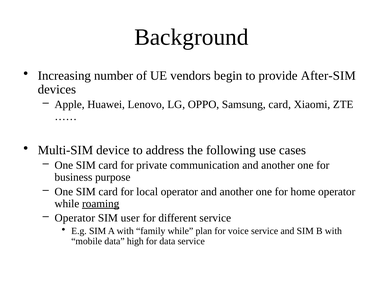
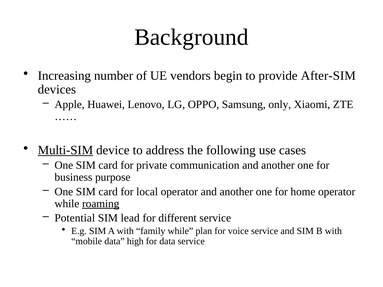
Samsung card: card -> only (280, 104)
Multi-SIM underline: none -> present (65, 150)
Operator: Operator -> Potential (75, 218)
user: user -> lead (130, 218)
